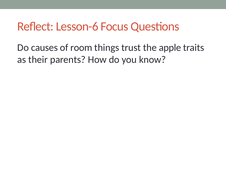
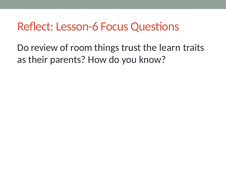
causes: causes -> review (44, 47)
apple: apple -> learn (170, 47)
